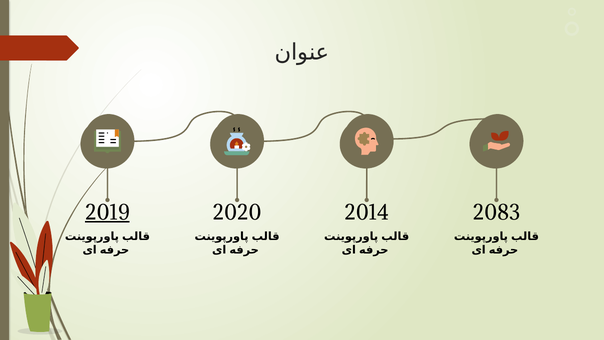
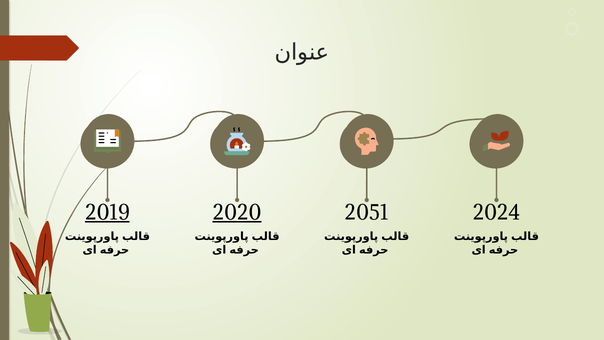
2020 underline: none -> present (237, 213)
2014: 2014 -> 2051 (367, 213)
2083: 2083 -> 2024 (497, 213)
